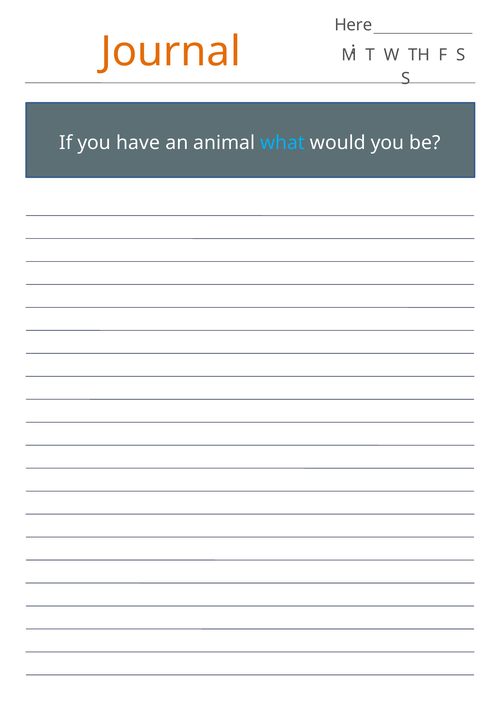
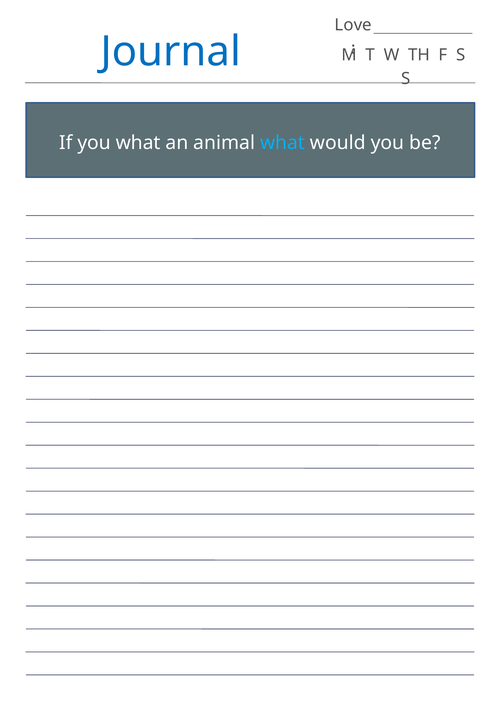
Here: Here -> Love (353, 25)
Journal colour: orange -> blue (171, 52)
you have: have -> what (138, 143)
